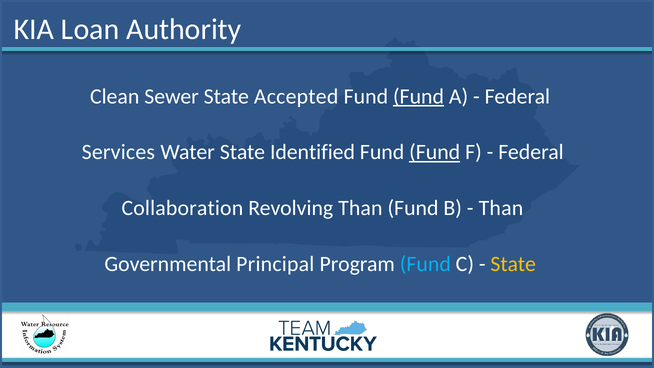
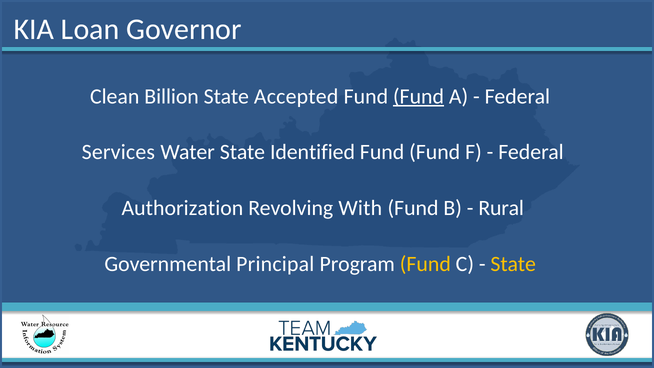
Authority: Authority -> Governor (184, 29)
Sewer: Sewer -> Billion (172, 96)
Fund underline: present -> none (435, 152)
Collaboration: Collaboration -> Authorization (182, 208)
Revolving Than: Than -> With (360, 208)
Than: Than -> Rural (501, 208)
Fund colour: light blue -> yellow (425, 264)
